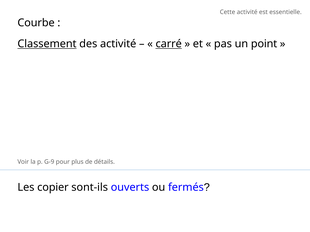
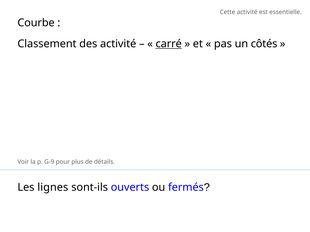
Classement underline: present -> none (47, 44)
point: point -> côtés (264, 44)
copier: copier -> lignes (53, 188)
